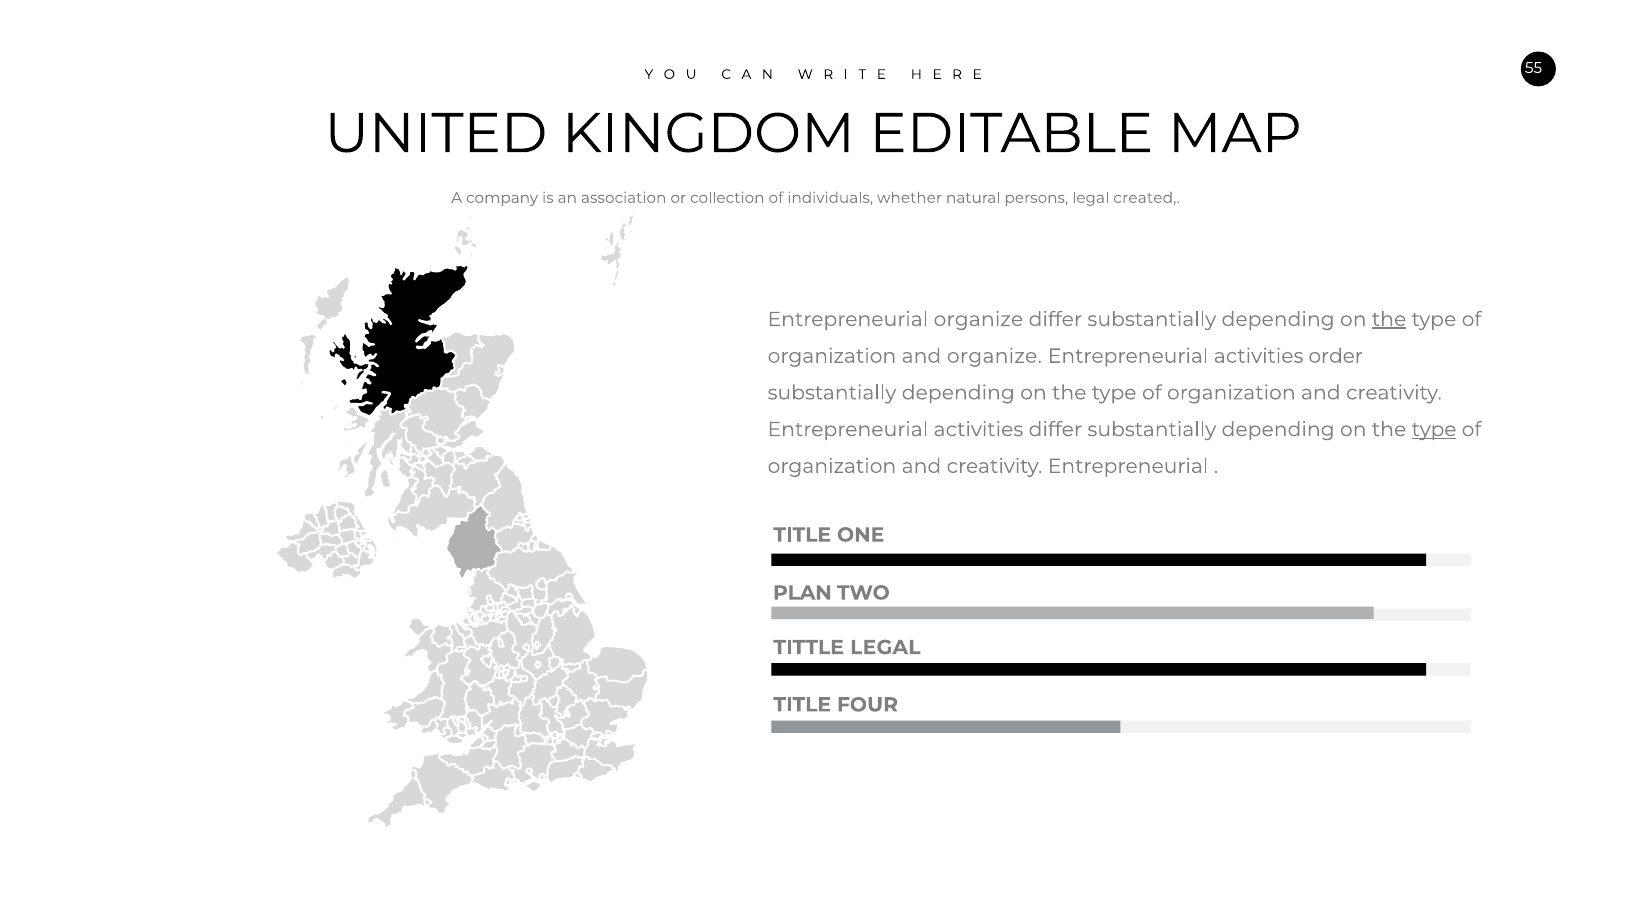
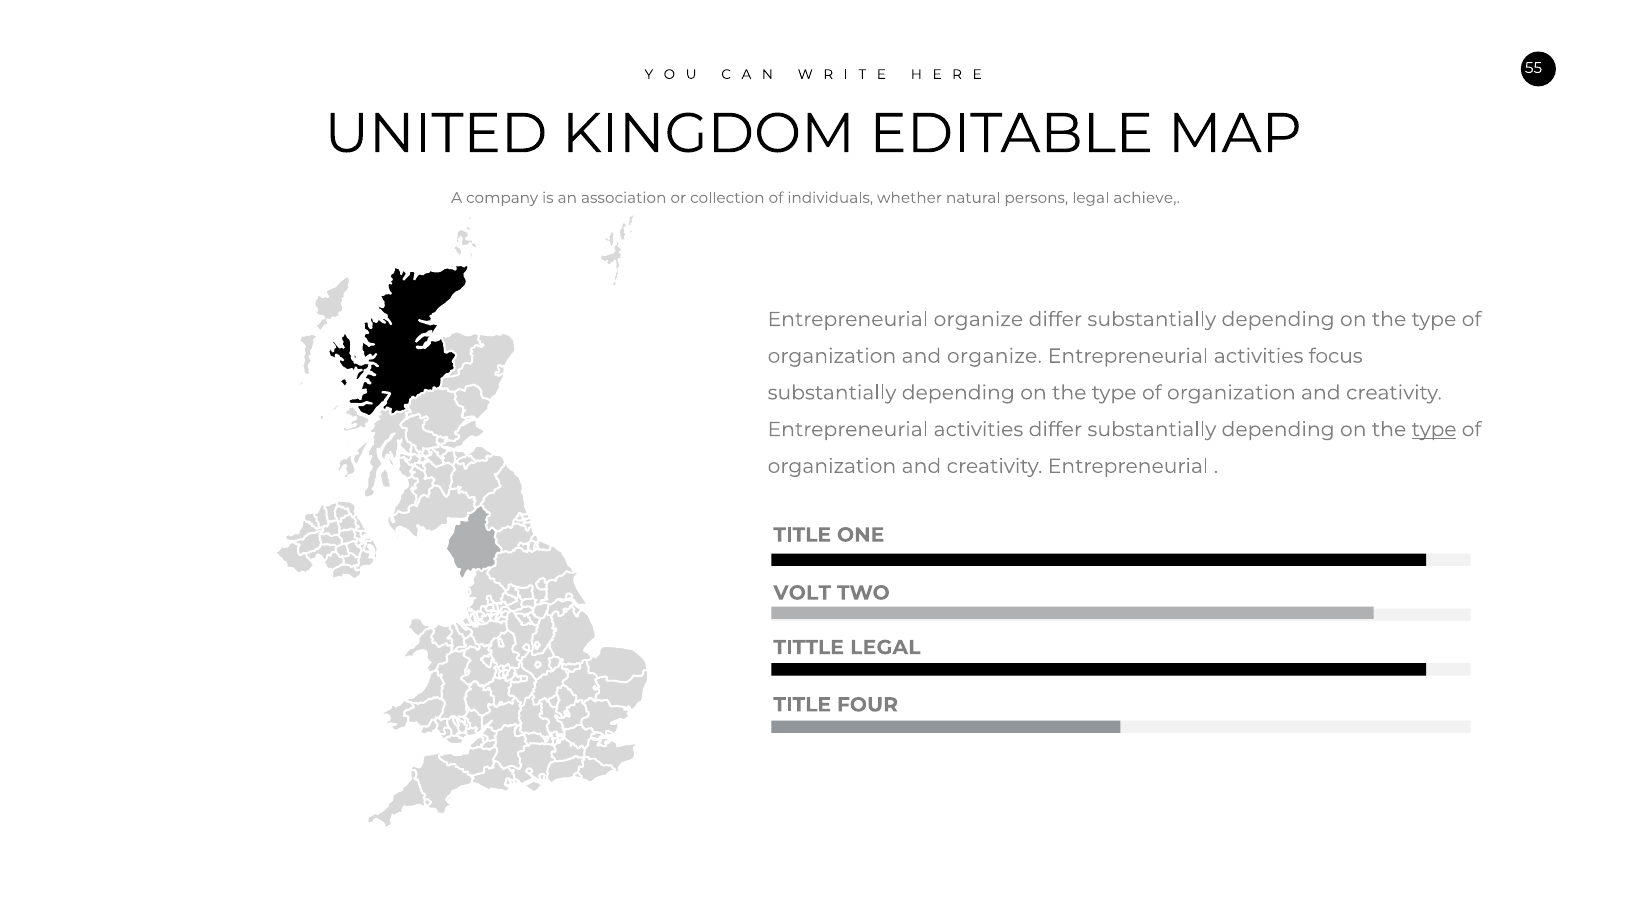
created: created -> achieve (1147, 198)
the underline: present -> none (1389, 319)
order: order -> focus (1336, 356)
PLAN: PLAN -> VOLT (802, 593)
